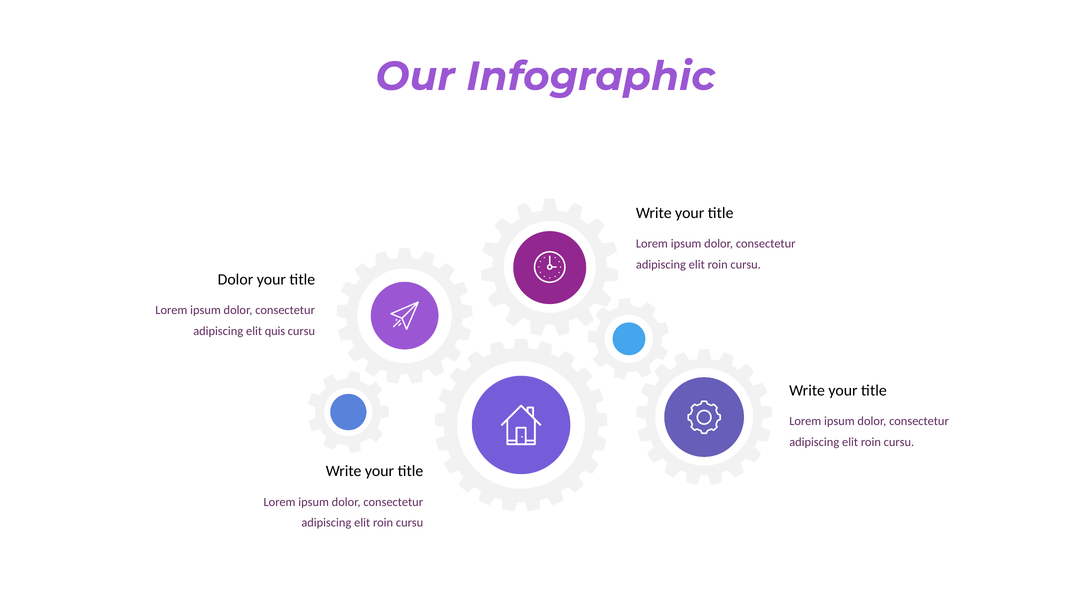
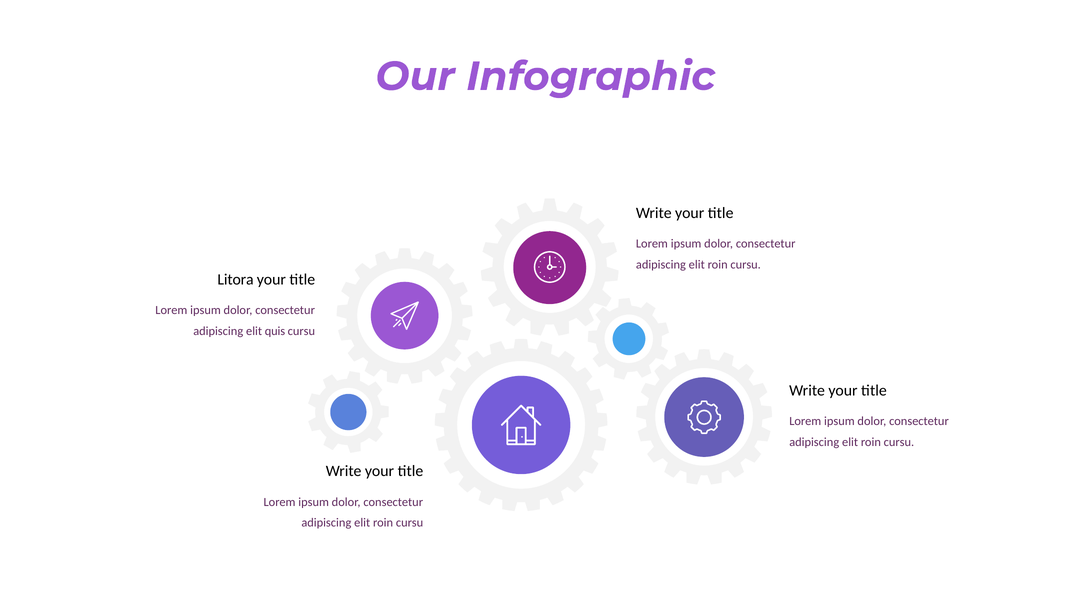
Dolor: Dolor -> Litora (236, 279)
